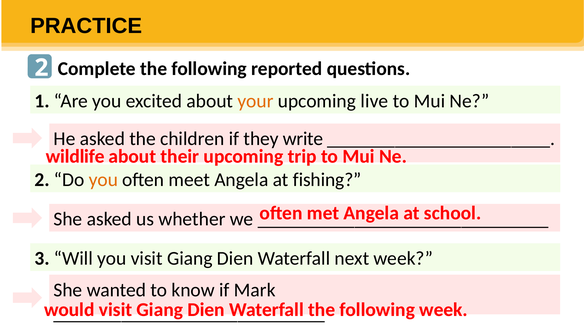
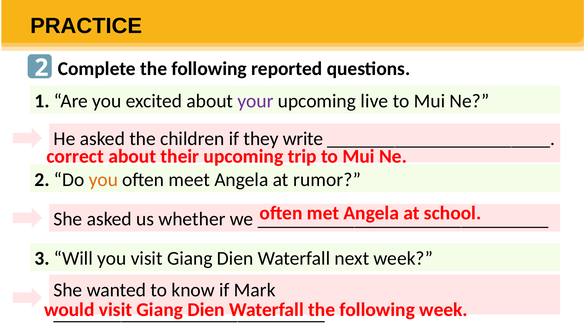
your colour: orange -> purple (255, 101)
wildlife: wildlife -> correct (75, 156)
fishing: fishing -> rumor (327, 179)
